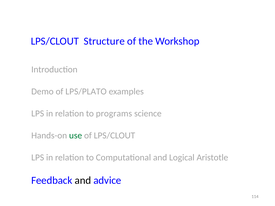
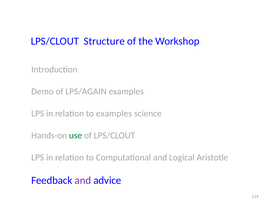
LPS/PLATO: LPS/PLATO -> LPS/AGAIN (86, 92)
to programs: programs -> examples (114, 114)
and colour: black -> purple (83, 181)
